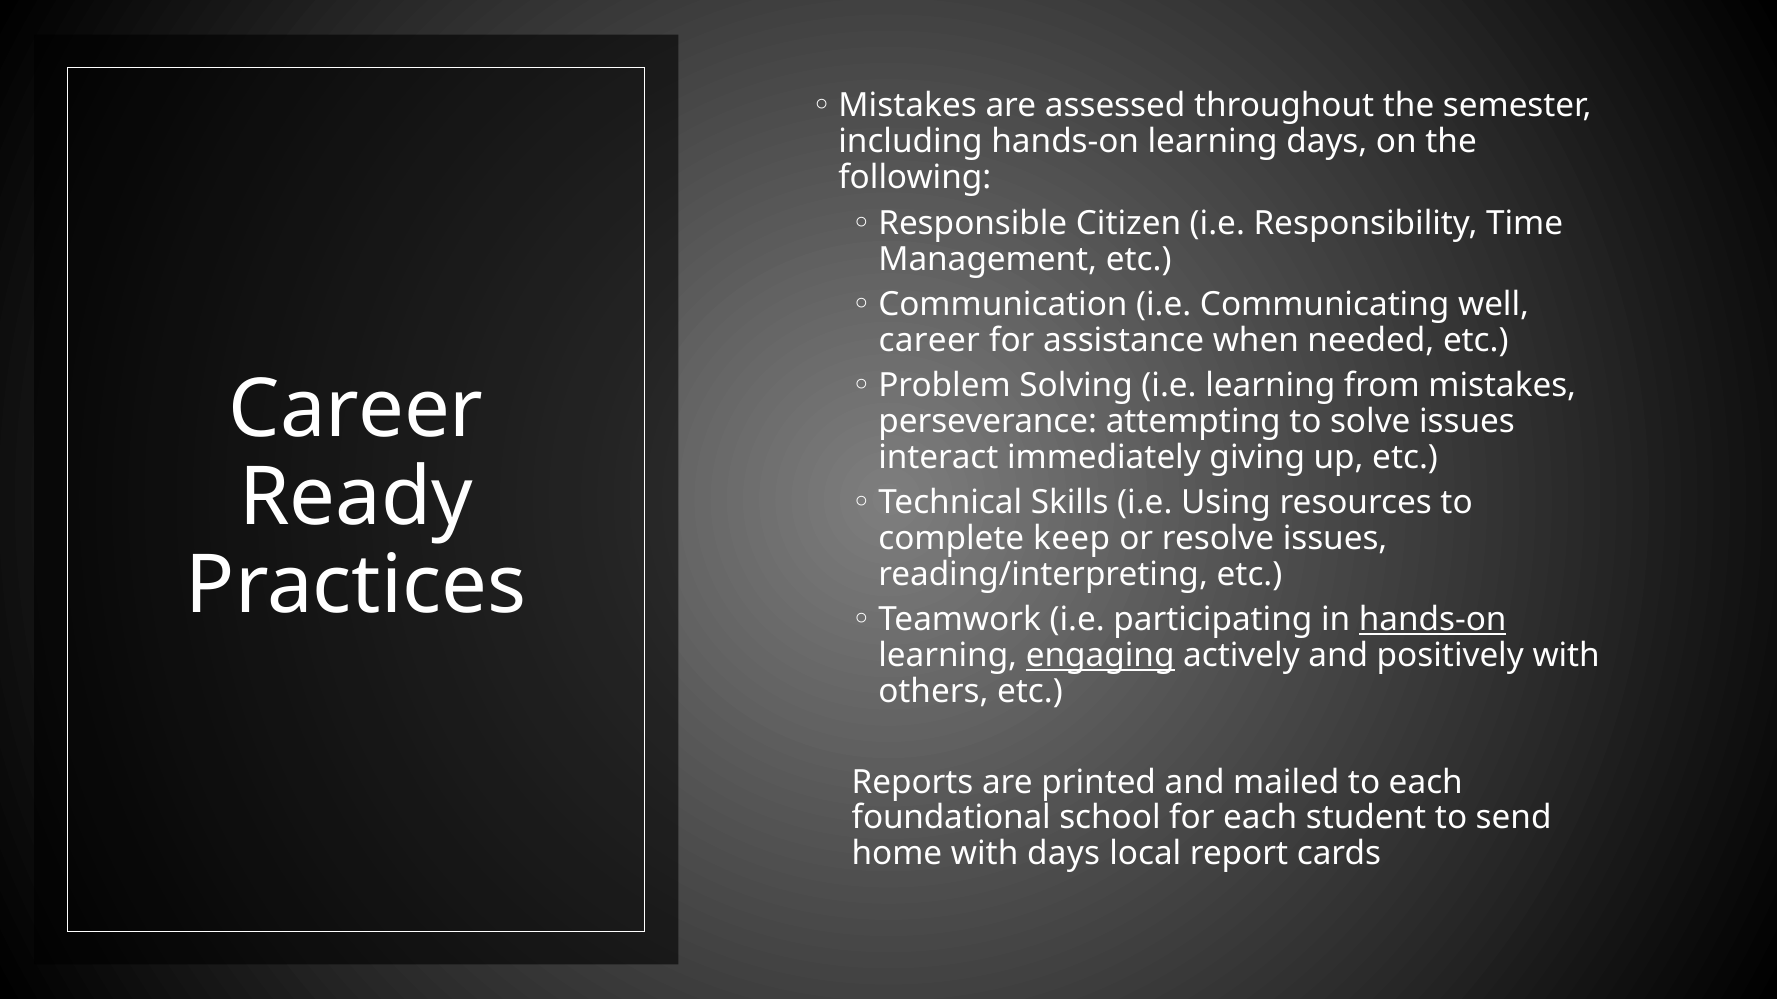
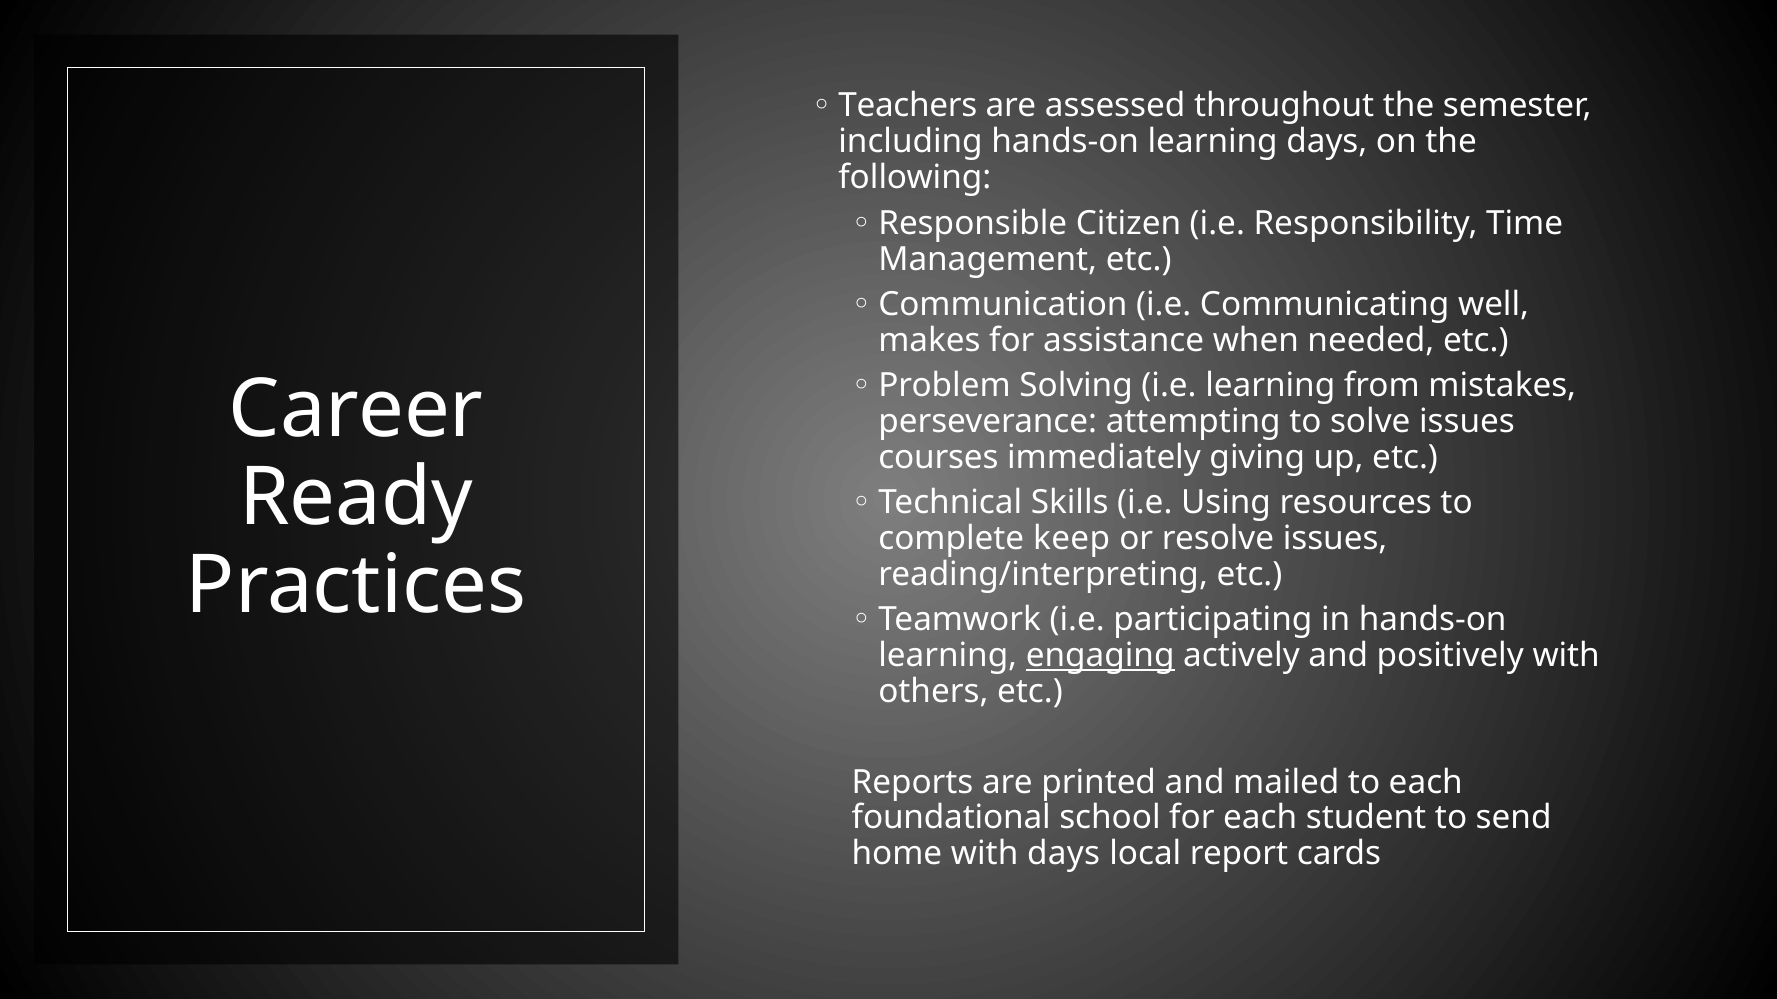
Mistakes: Mistakes -> Teachers (908, 106)
career: career -> makes (929, 340)
interact: interact -> courses (938, 458)
hands-on underline: present -> none (1433, 620)
